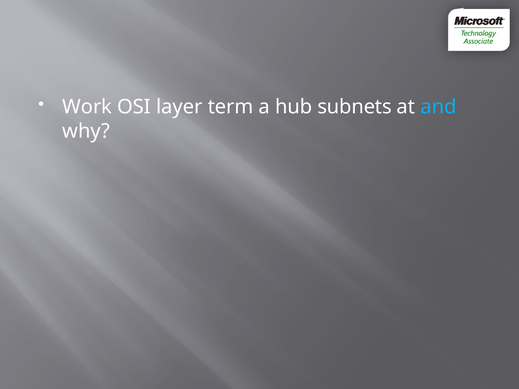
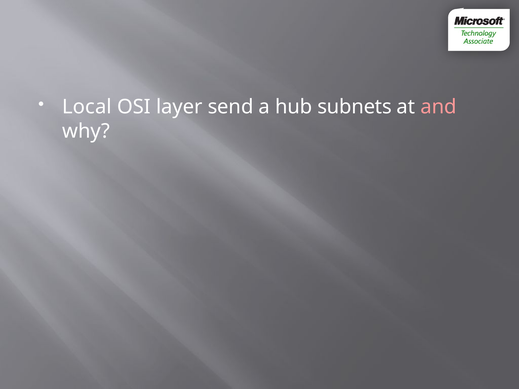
Work: Work -> Local (87, 107)
term: term -> send (231, 107)
and colour: light blue -> pink (438, 107)
